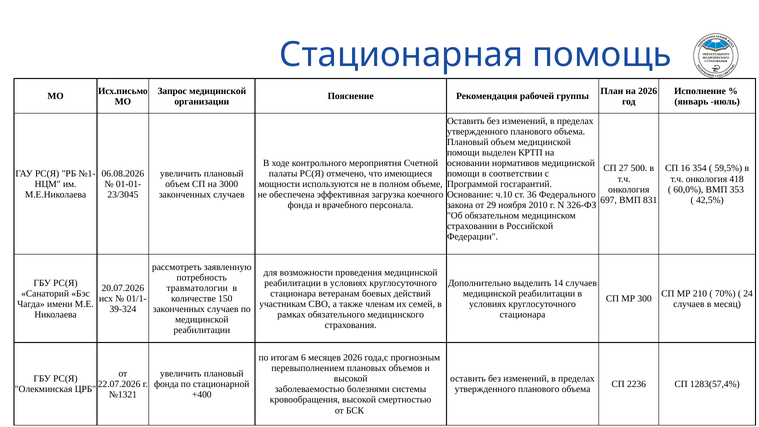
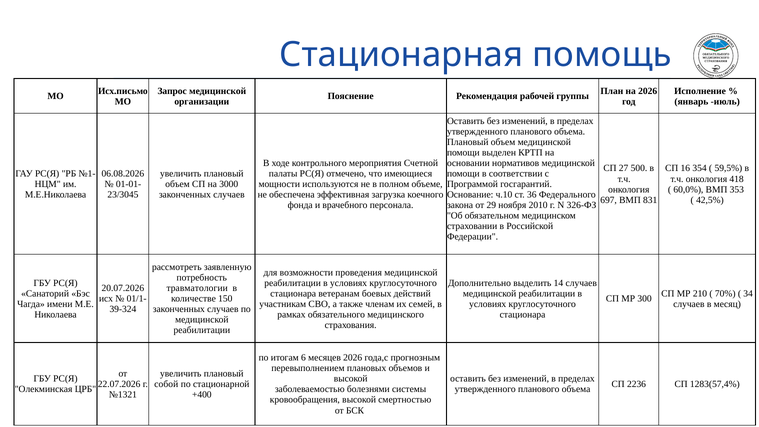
24: 24 -> 34 (748, 293)
фонда: фонда -> собой (166, 384)
